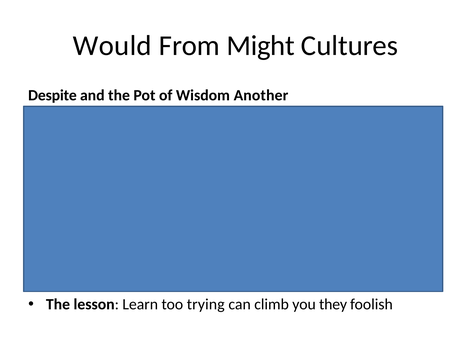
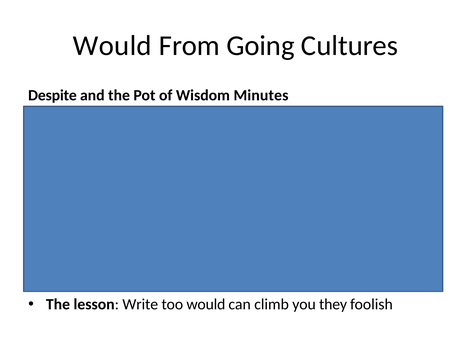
Might: Might -> Going (260, 46)
Another: Another -> Minutes (261, 95)
Learn: Learn -> Write (140, 305)
too trying: trying -> would (206, 305)
